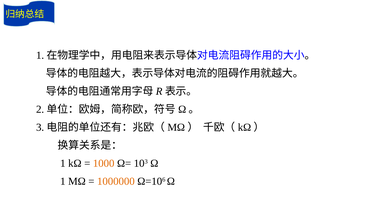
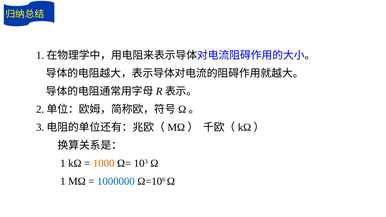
1000000 colour: orange -> blue (116, 181)
